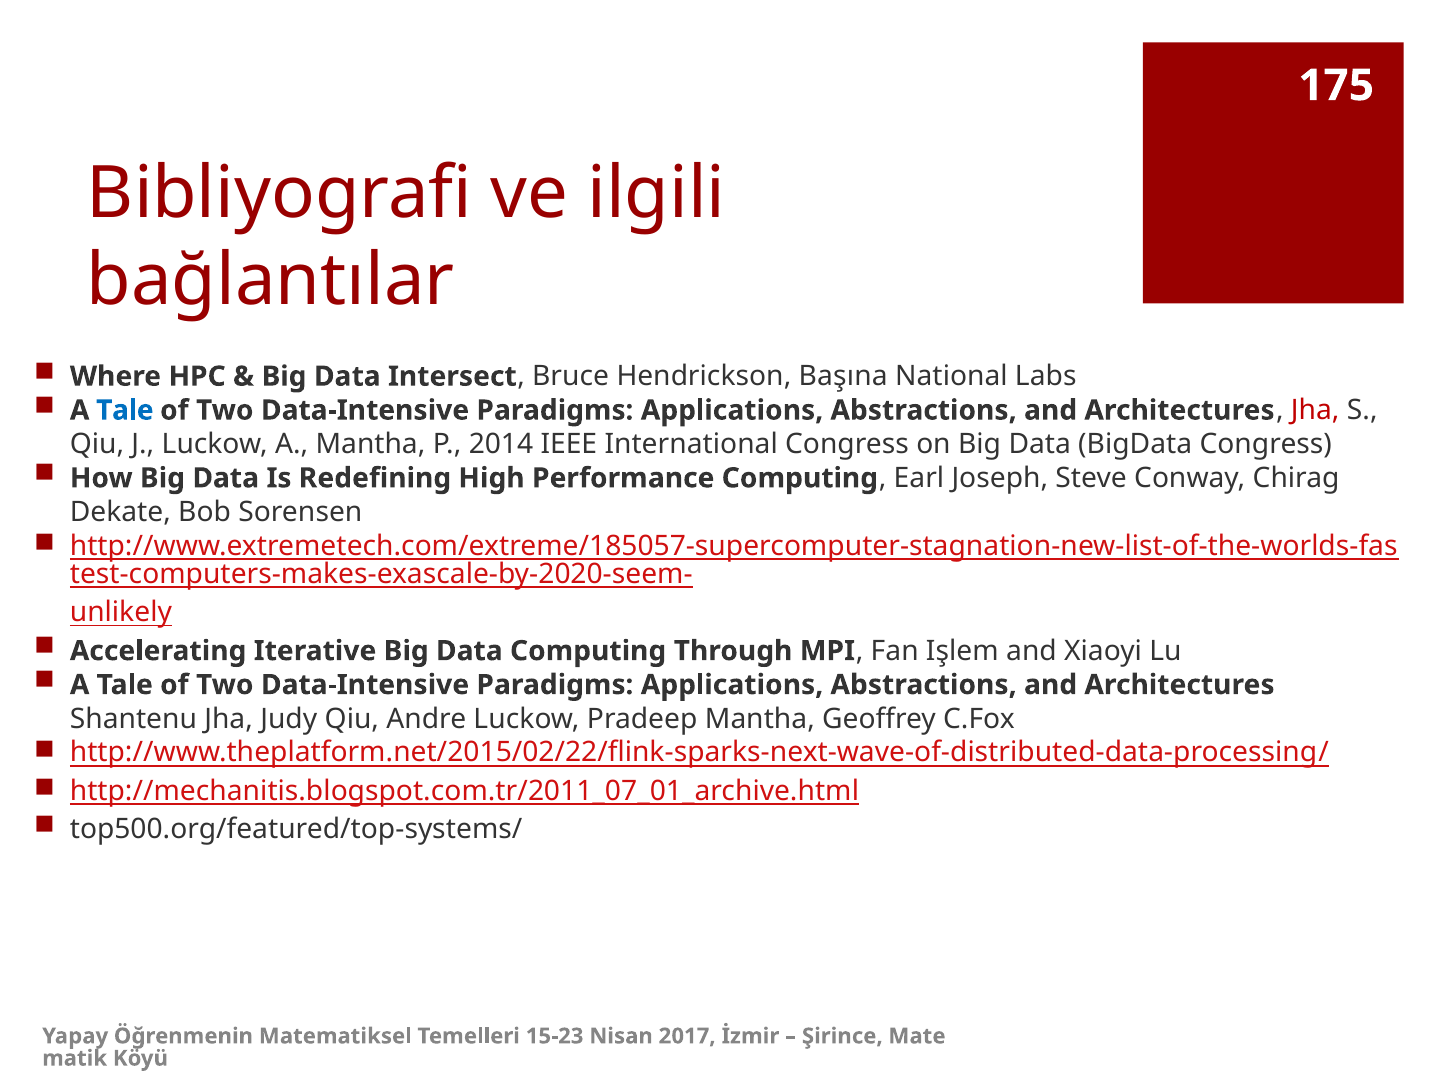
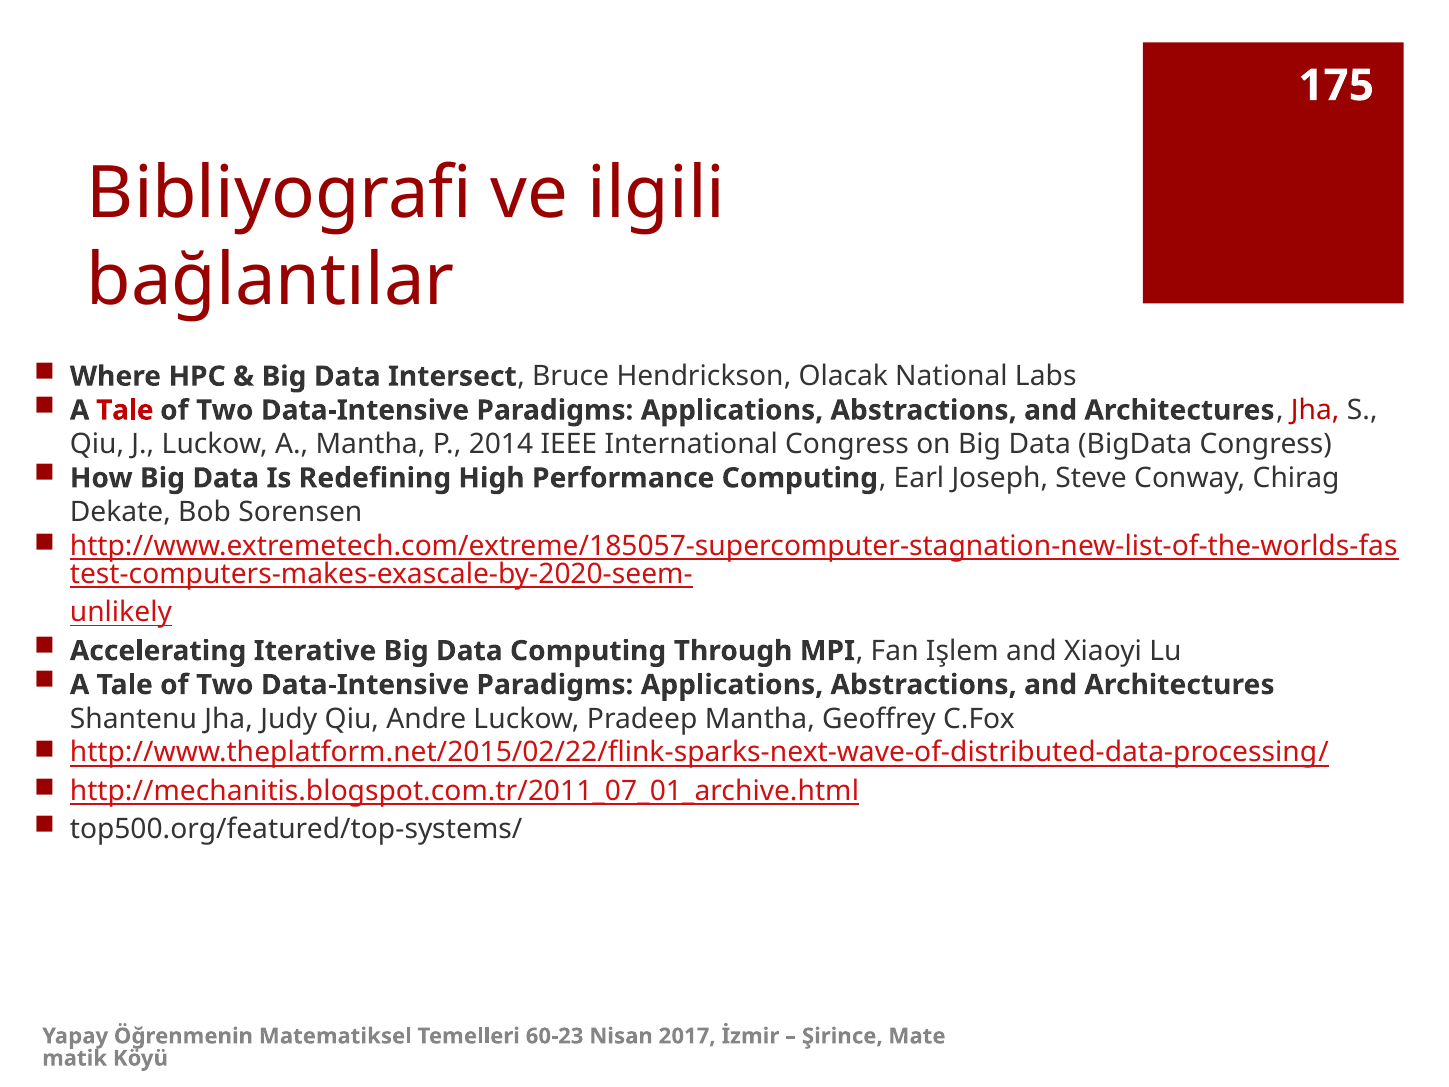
Başına: Başına -> Olacak (843, 376)
Tale colour: blue -> red (125, 410)
15-23: 15-23 -> 60-23 (555, 1036)
